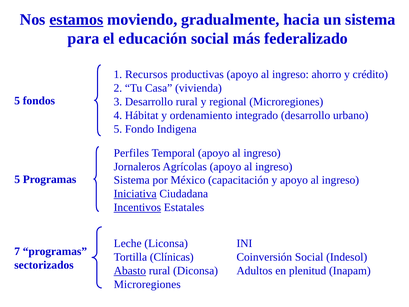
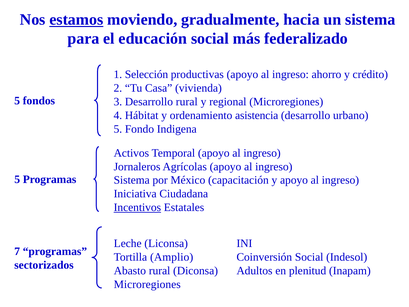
Recursos: Recursos -> Selección (146, 74)
integrado: integrado -> asistencia (257, 115)
Perfiles: Perfiles -> Activos (131, 153)
Iniciativa underline: present -> none (135, 194)
Clínicas: Clínicas -> Amplio (172, 257)
Abasto underline: present -> none (130, 270)
